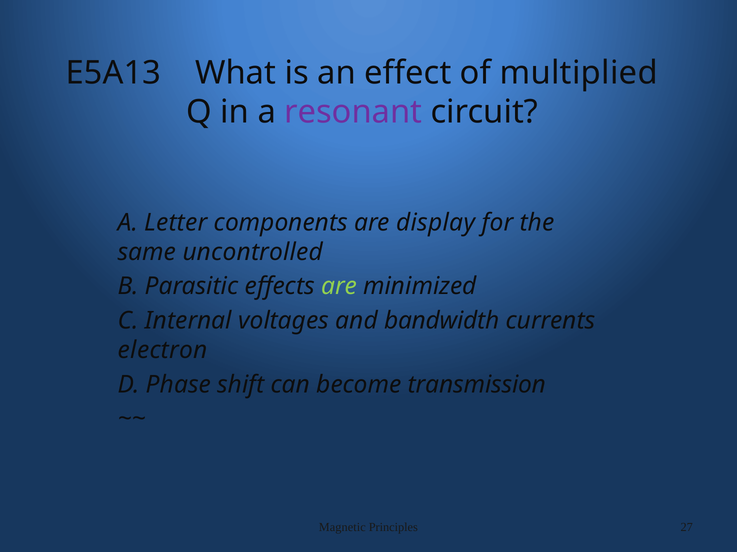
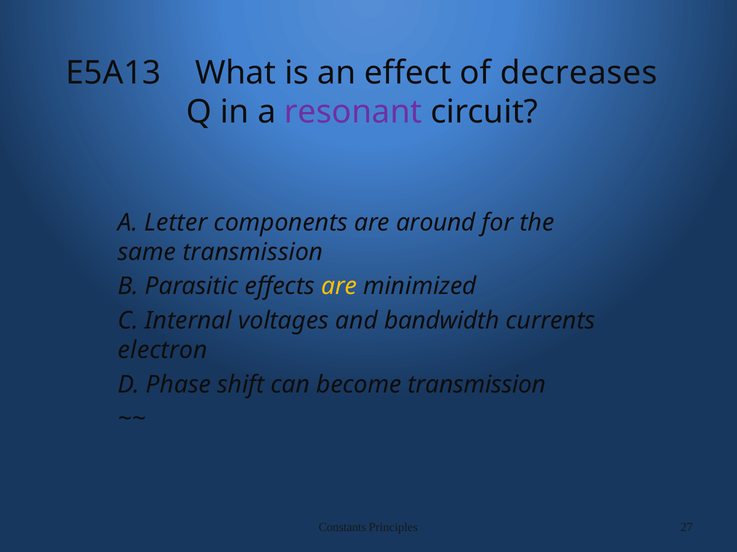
multiplied: multiplied -> decreases (579, 73)
display: display -> around (436, 223)
same uncontrolled: uncontrolled -> transmission (253, 252)
are colour: light green -> yellow (339, 287)
Magnetic: Magnetic -> Constants (342, 528)
